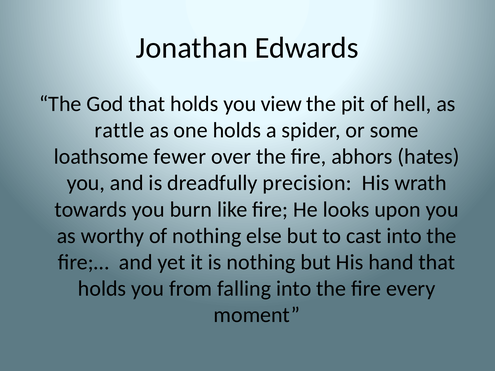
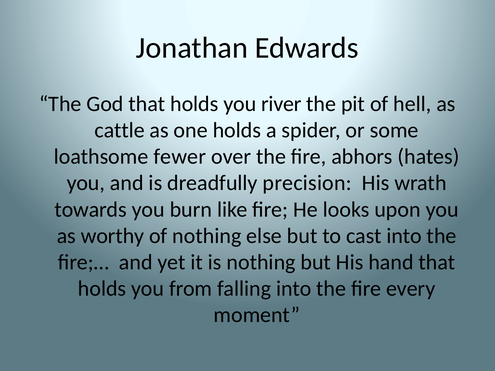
view: view -> river (281, 104)
rattle: rattle -> cattle (120, 130)
